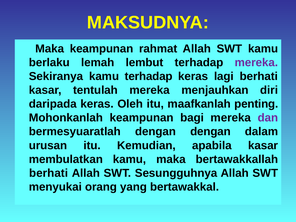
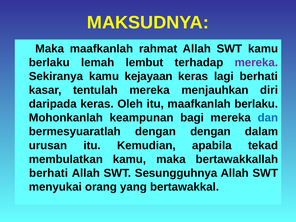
Maka keampunan: keampunan -> maafkanlah (102, 49)
kamu terhadap: terhadap -> kejayaan (149, 76)
maafkanlah penting: penting -> berlaku (256, 104)
dan colour: purple -> blue (268, 118)
apabila kasar: kasar -> tekad (263, 145)
